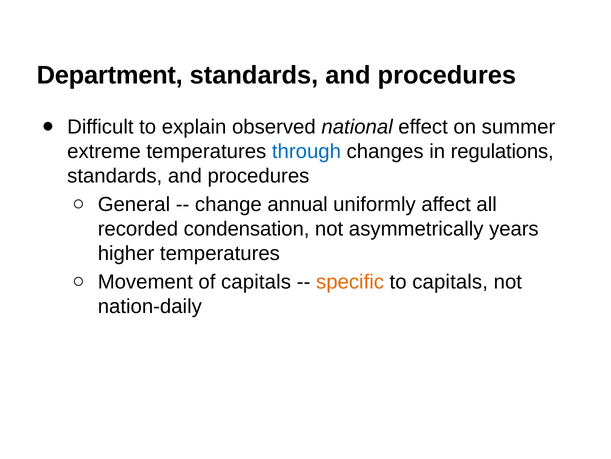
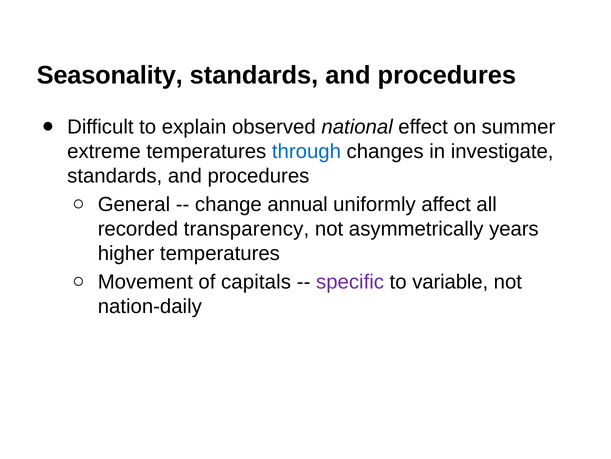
Department: Department -> Seasonality (110, 75)
regulations: regulations -> investigate (502, 151)
condensation: condensation -> transparency (246, 229)
specific colour: orange -> purple (350, 281)
to capitals: capitals -> variable (450, 281)
